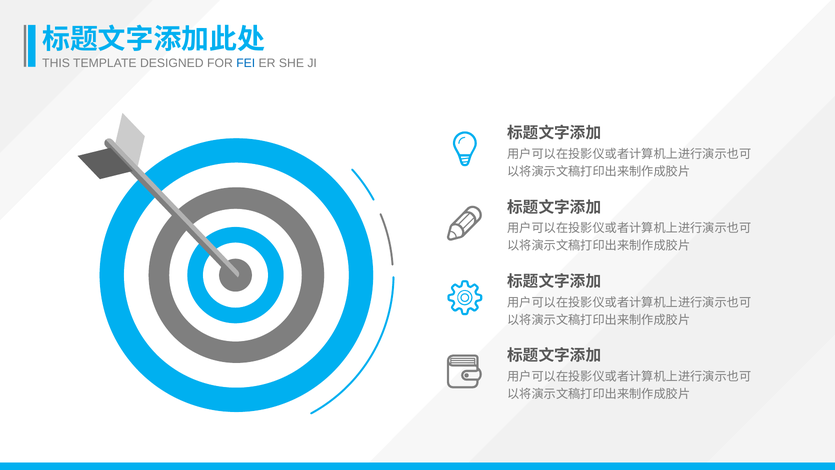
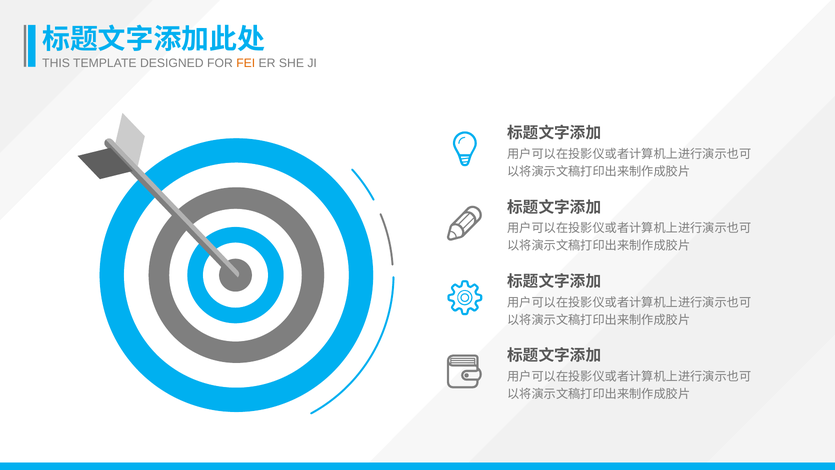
FEI colour: blue -> orange (246, 63)
